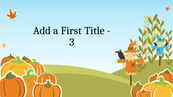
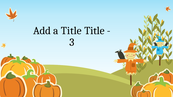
a First: First -> Title (71, 31)
